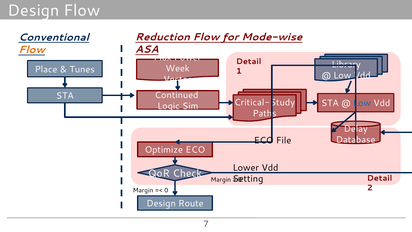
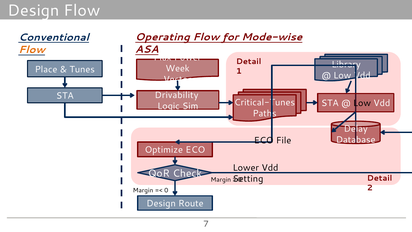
Reduction: Reduction -> Operating (163, 37)
Continued: Continued -> Drivability (177, 95)
Critical-Study: Critical-Study -> Critical-Tunes (265, 102)
Low colour: blue -> black (362, 103)
